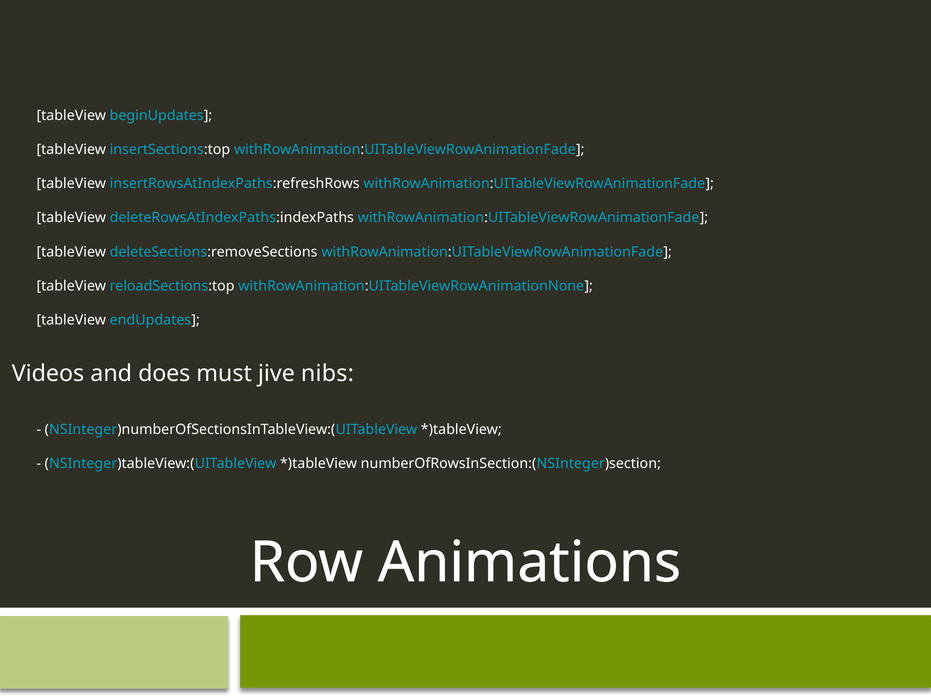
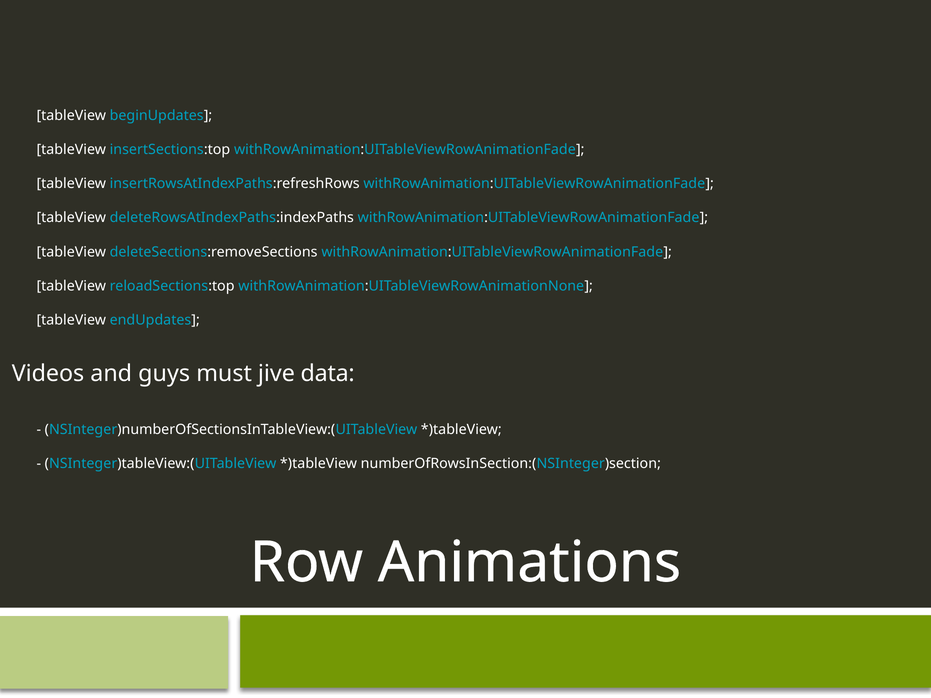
does: does -> guys (164, 374)
nibs: nibs -> data (328, 374)
